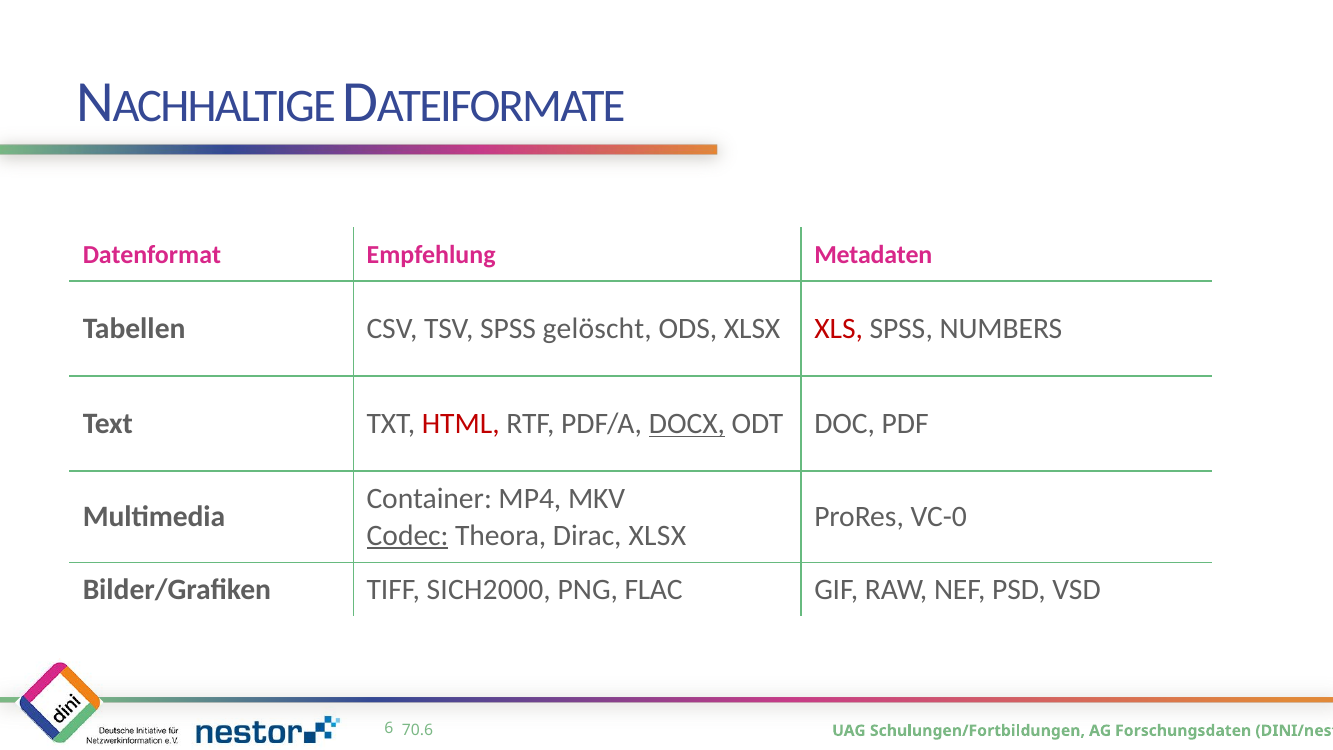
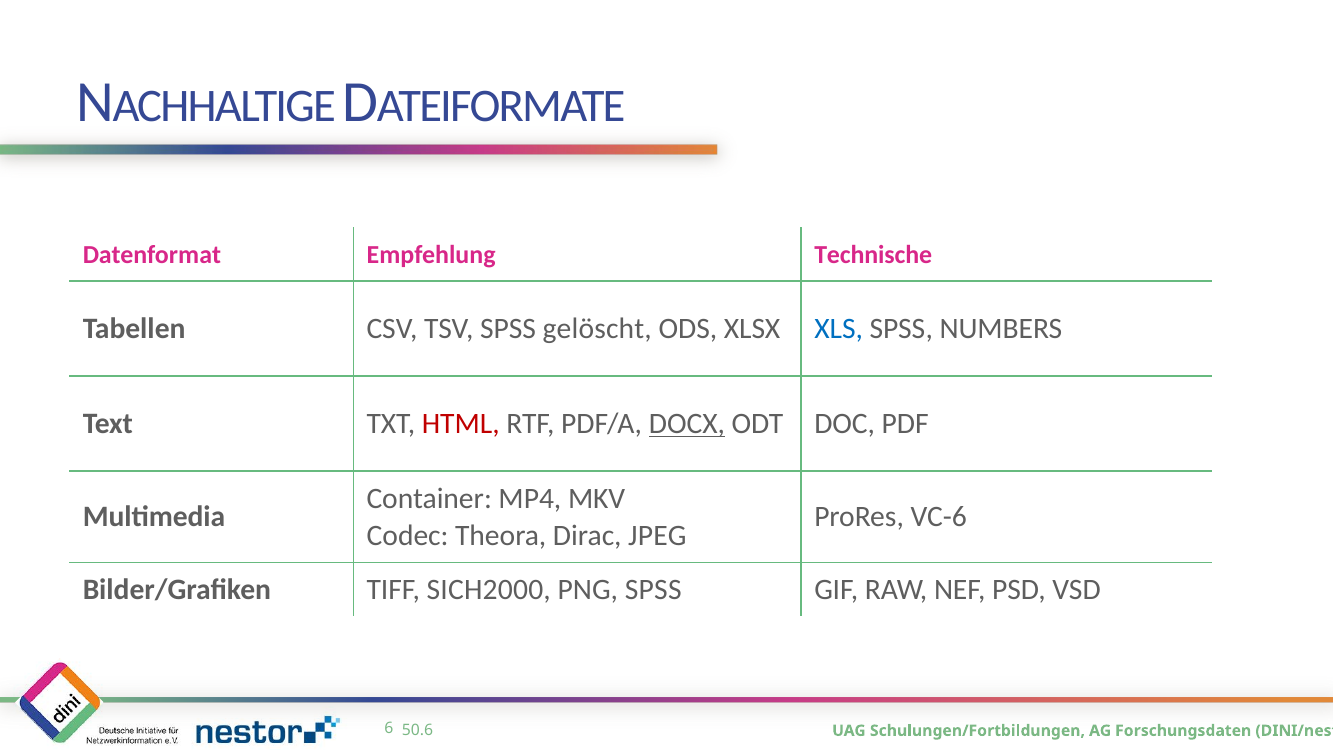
Metadaten: Metadaten -> Technische (873, 254)
XLS colour: red -> blue (839, 329)
VC-0: VC-0 -> VC-6 (939, 517)
Codec underline: present -> none (408, 535)
Dirac XLSX: XLSX -> JPEG (657, 535)
PNG FLAC: FLAC -> SPSS (653, 590)
70.6: 70.6 -> 50.6 (418, 730)
